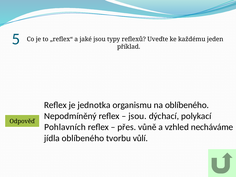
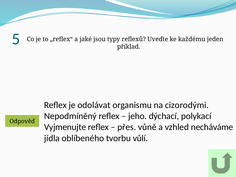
jednotka: jednotka -> odolávat (94, 105)
na oblíbeného: oblíbeného -> cizorodými (187, 105)
jsou: jsou -> jeho (137, 116)
Pohlavních: Pohlavních -> Vyjmenujte (65, 127)
